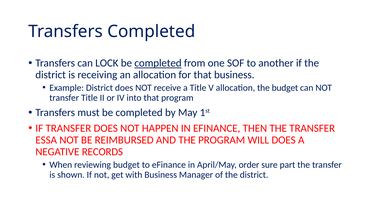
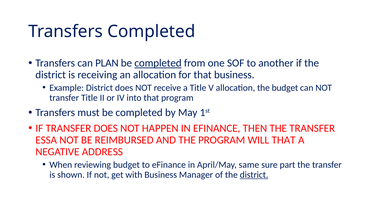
LOCK: LOCK -> PLAN (107, 63)
WILL DOES: DOES -> THAT (284, 140)
RECORDS: RECORDS -> ADDRESS (102, 152)
order: order -> same (249, 165)
district underline: none -> present (254, 175)
